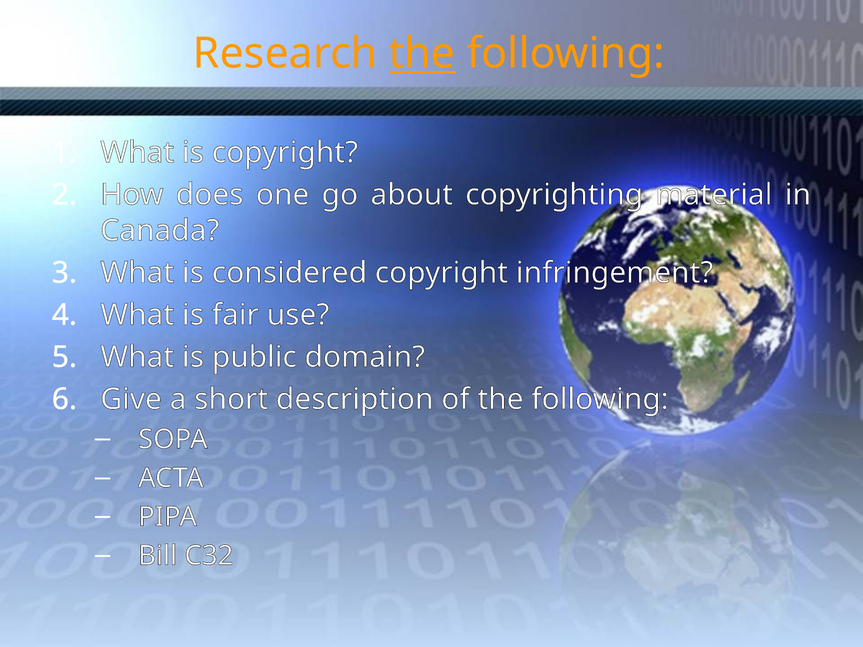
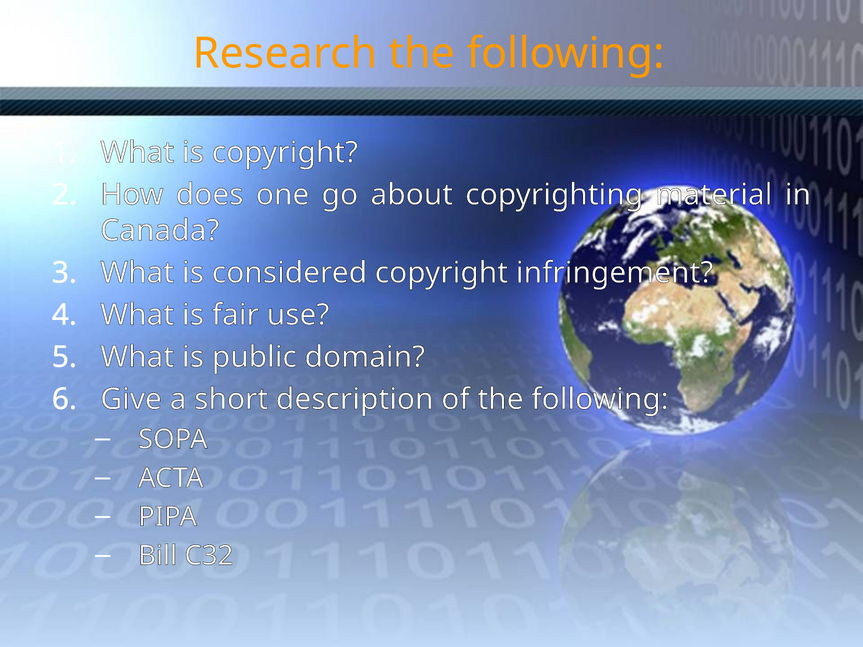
the underline: present -> none (422, 54)
